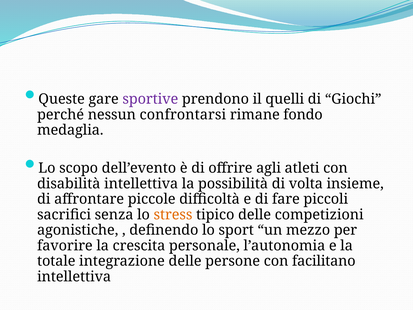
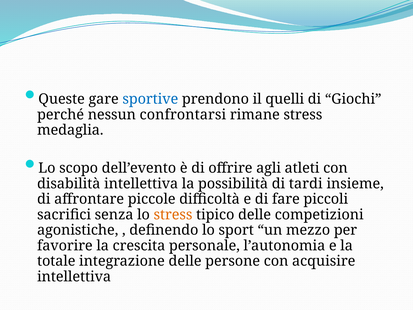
sportive colour: purple -> blue (150, 99)
rimane fondo: fondo -> stress (303, 115)
volta: volta -> tardi (306, 184)
facilitano: facilitano -> acquisire (324, 261)
